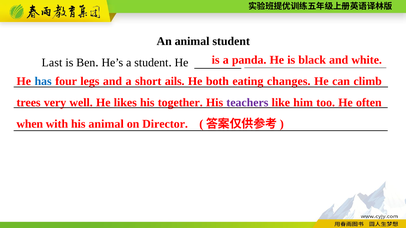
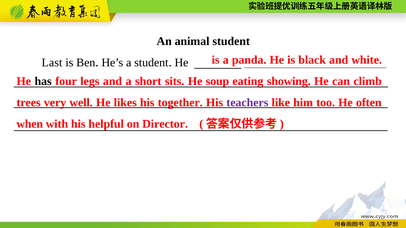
has colour: blue -> black (43, 82)
ails: ails -> sits (175, 82)
both: both -> soup (217, 82)
changes: changes -> showing (289, 82)
his animal: animal -> helpful (106, 124)
